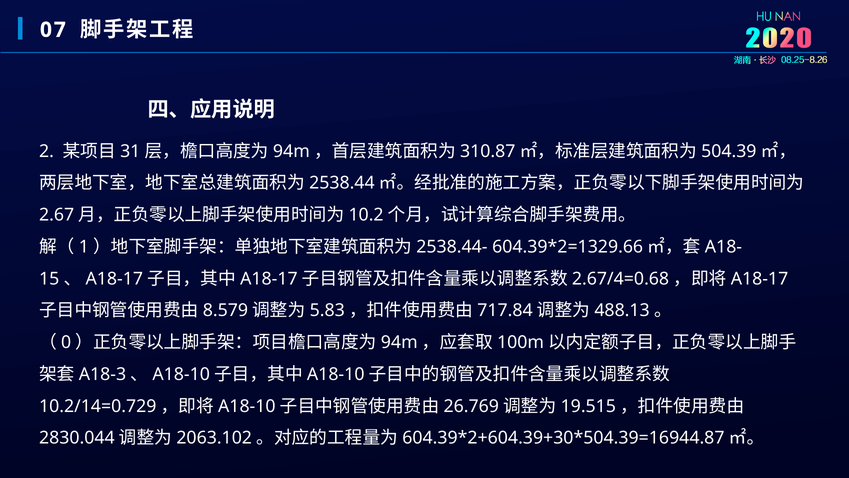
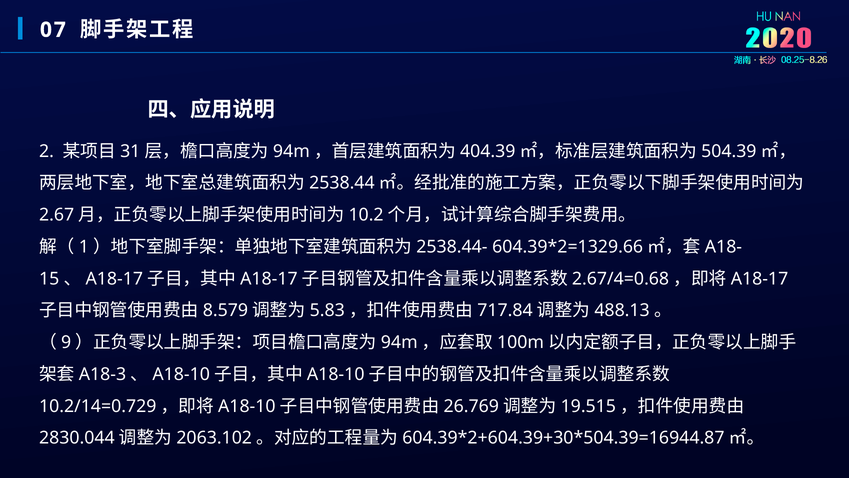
310.87: 310.87 -> 404.39 (488, 151)
0: 0 -> 9 (66, 342)
